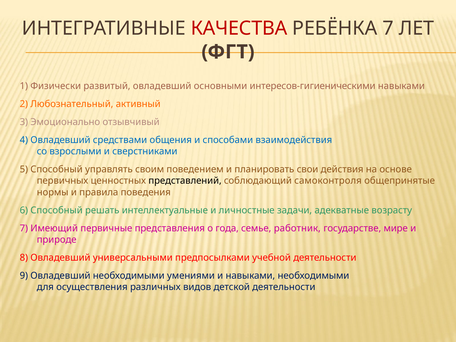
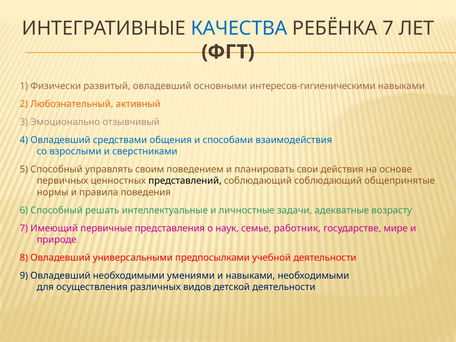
КАЧЕСТВА colour: red -> blue (239, 28)
соблюдающий самоконтроля: самоконтроля -> соблюдающий (328, 181)
года: года -> наук (227, 228)
